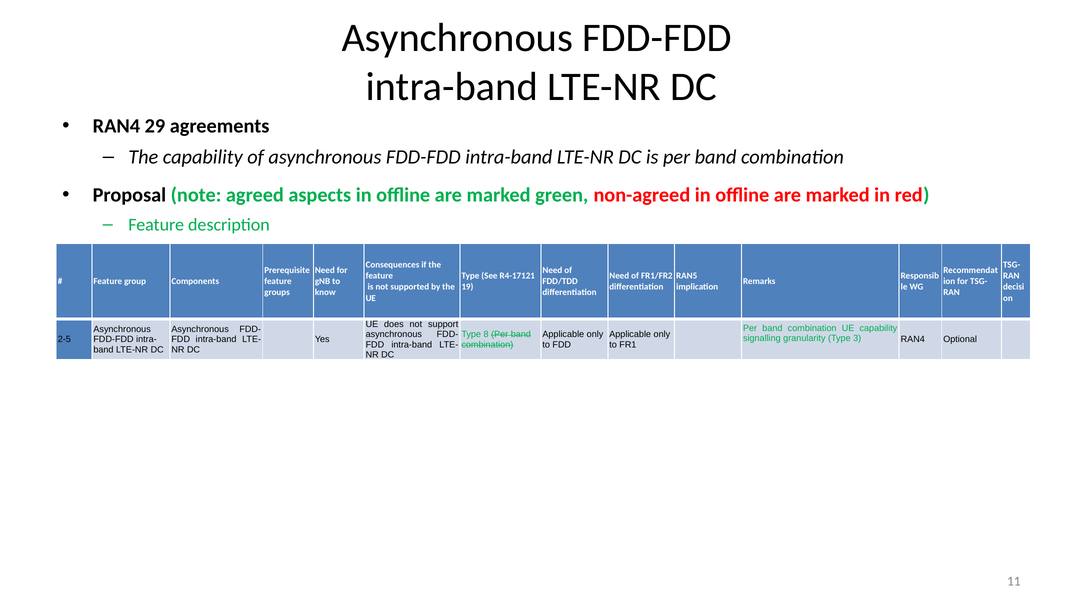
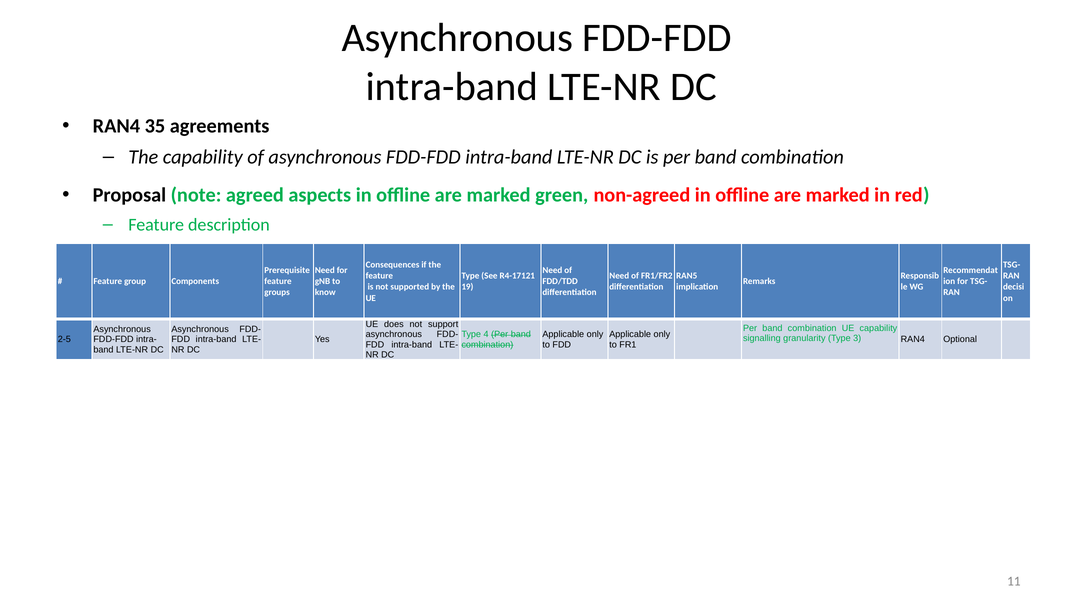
29: 29 -> 35 (155, 126)
8: 8 -> 4 (486, 335)
